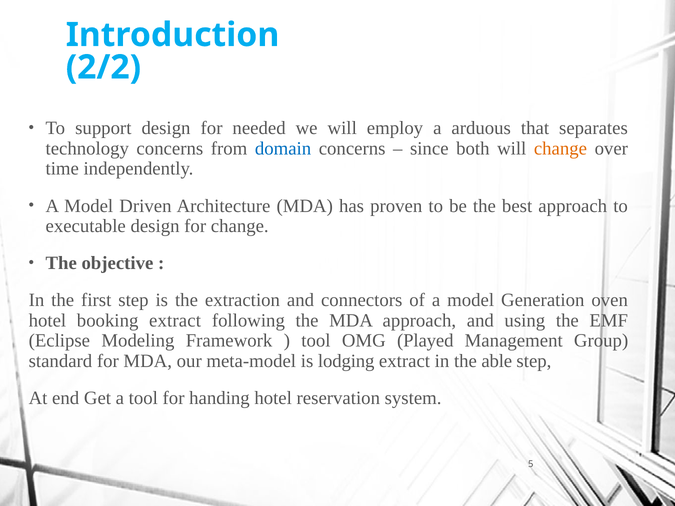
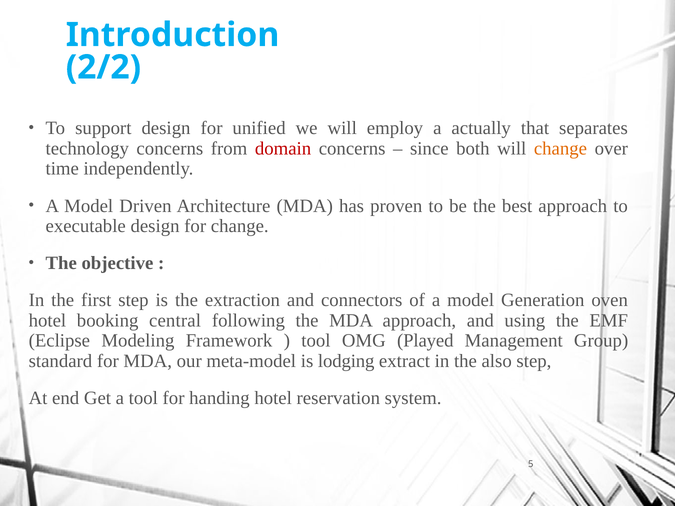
needed: needed -> unified (259, 128)
arduous: arduous -> actually (481, 128)
domain colour: blue -> red (283, 149)
booking extract: extract -> central (175, 321)
able: able -> also (497, 361)
